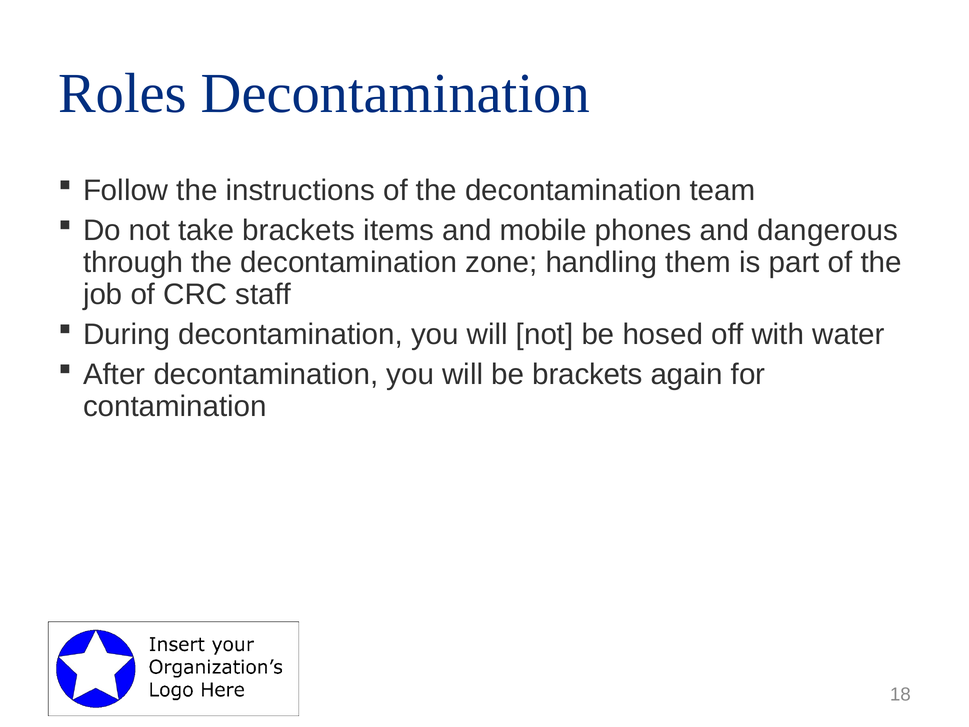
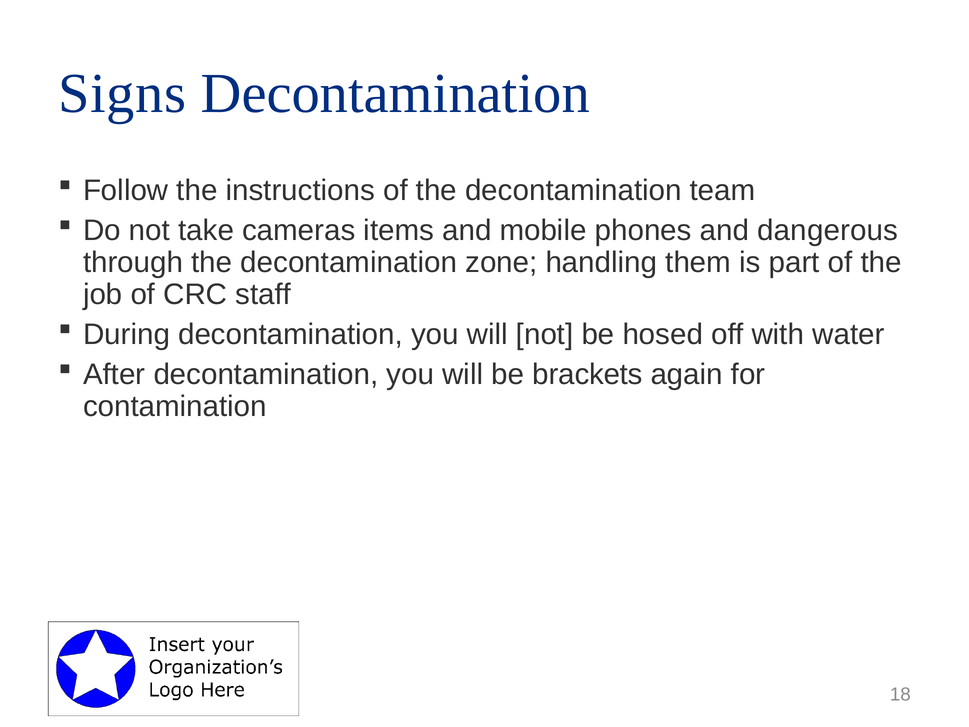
Roles: Roles -> Signs (122, 94)
take brackets: brackets -> cameras (299, 230)
